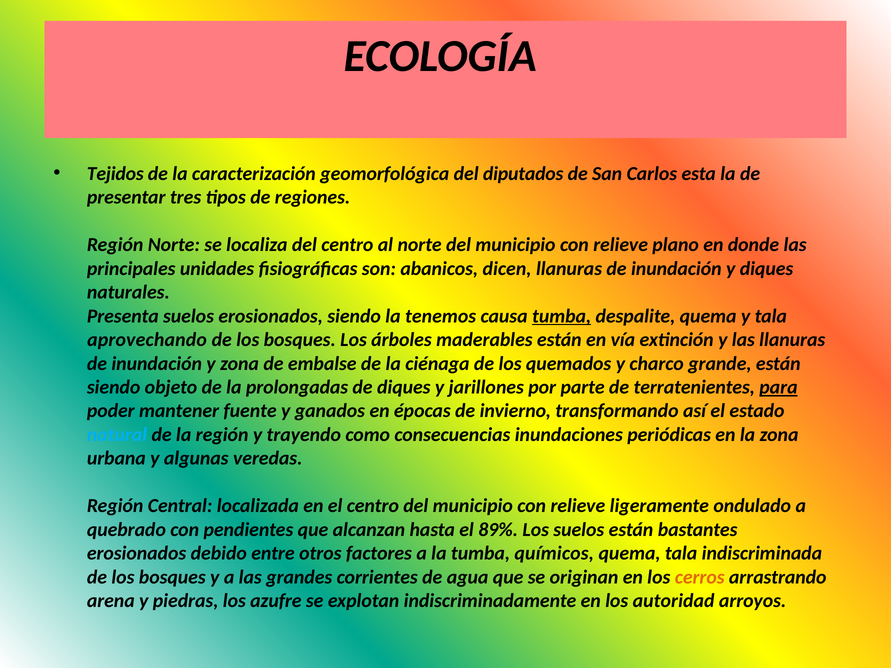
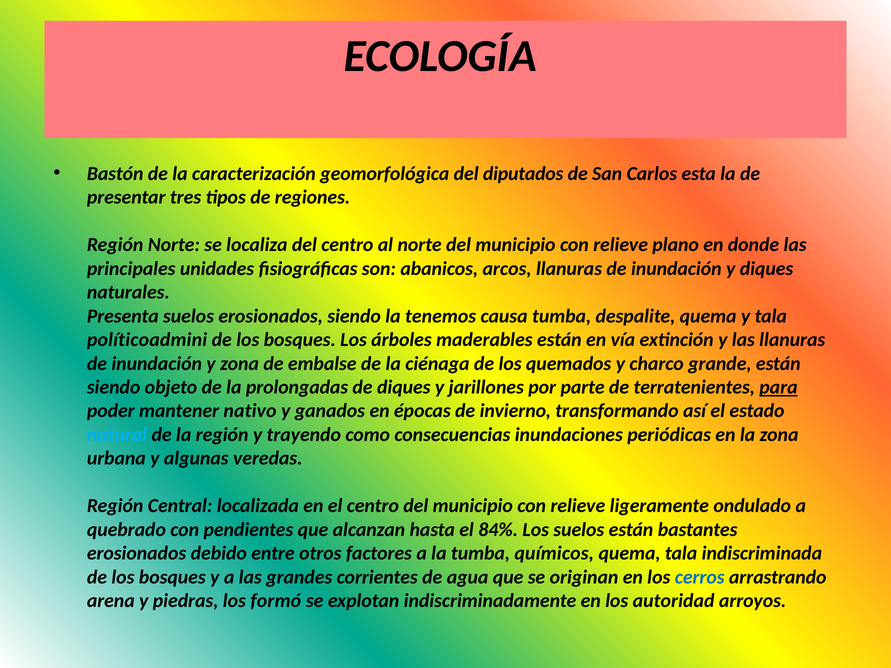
Tejidos: Tejidos -> Bastón (115, 174)
dicen: dicen -> arcos (507, 269)
tumba underline: present -> none (562, 316)
aprovechando: aprovechando -> políticoadmini (147, 340)
fuente: fuente -> nativo (250, 411)
89%: 89% -> 84% (498, 530)
cerros colour: orange -> blue (700, 577)
azufre: azufre -> formó (276, 601)
